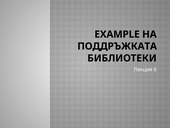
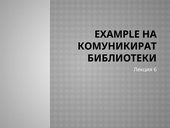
ПОДДРЪЖКАТА: ПОДДРЪЖКАТА -> КОМУНИКИРАТ (117, 46)
